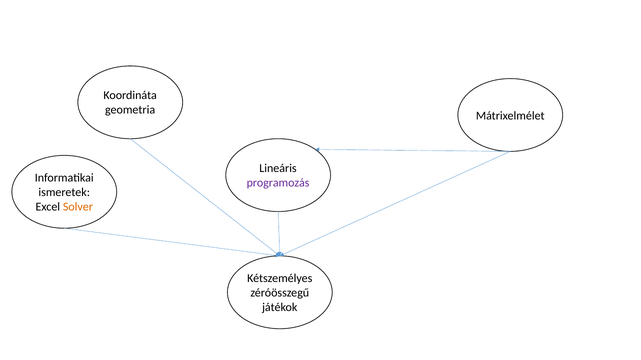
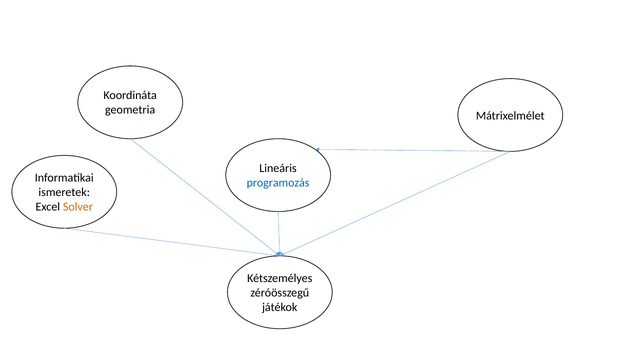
programozás colour: purple -> blue (278, 183)
